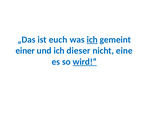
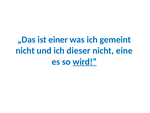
euch: euch -> einer (58, 39)
ich underline: present -> none (92, 39)
einer: einer -> nicht (25, 50)
